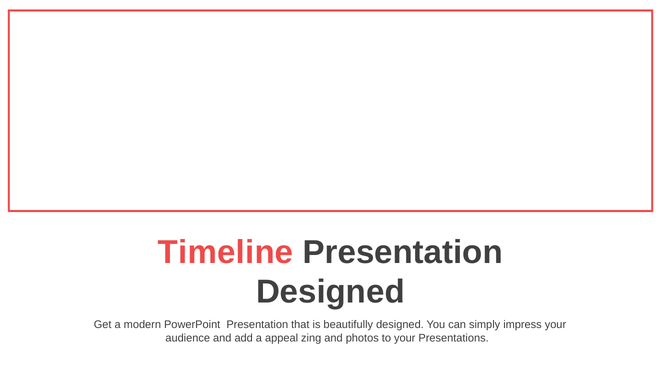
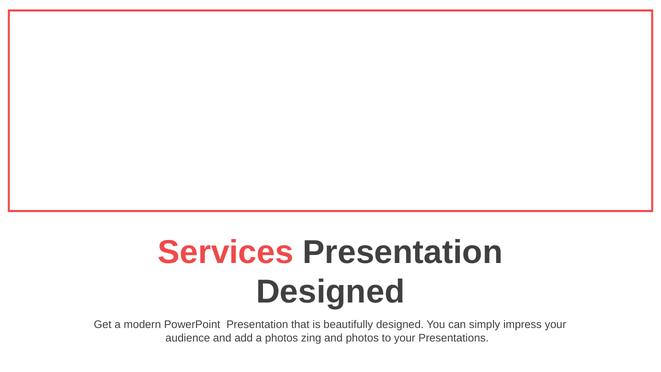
Timeline: Timeline -> Services (226, 252)
a appeal: appeal -> photos (282, 338)
